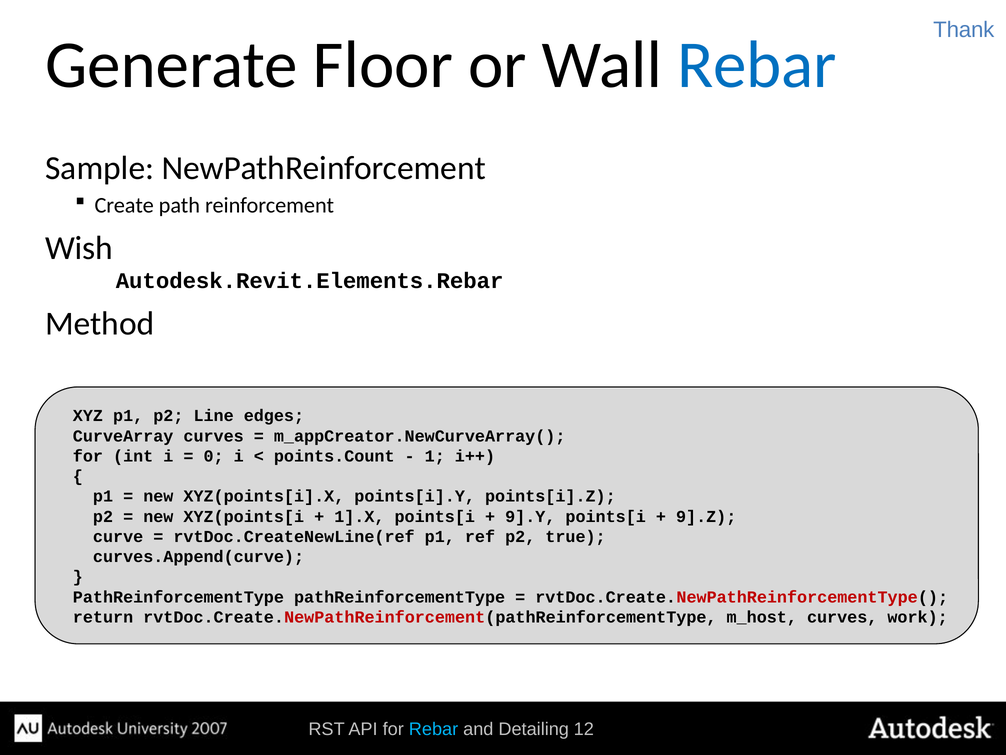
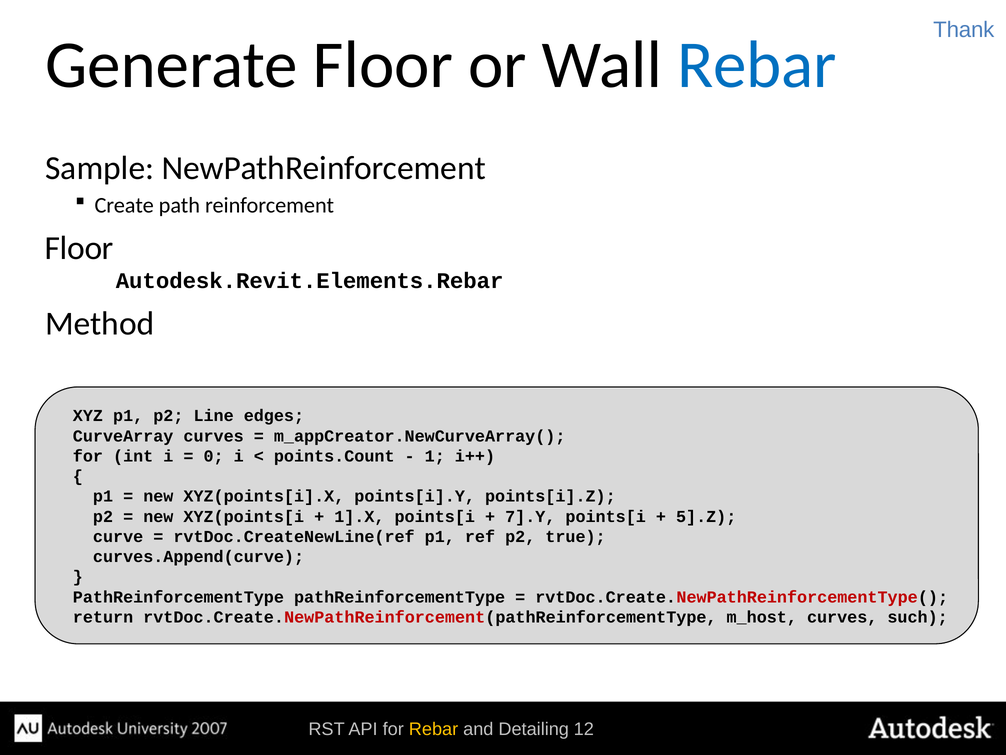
Wish: Wish -> Floor (79, 248)
9].Y: 9].Y -> 7].Y (530, 516)
9].Z: 9].Z -> 5].Z (706, 516)
work: work -> such (918, 617)
Rebar colour: light blue -> yellow (434, 729)
